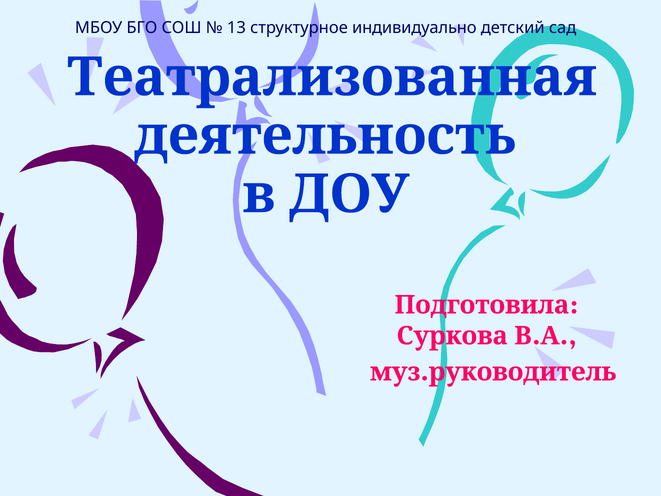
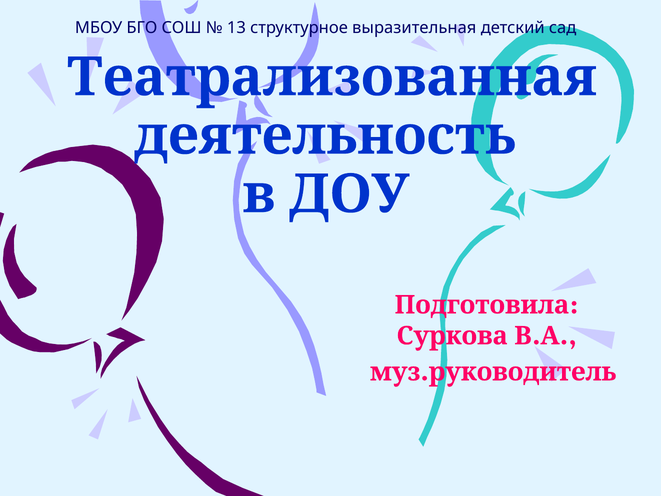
индивидуально: индивидуально -> выразительная (414, 28)
